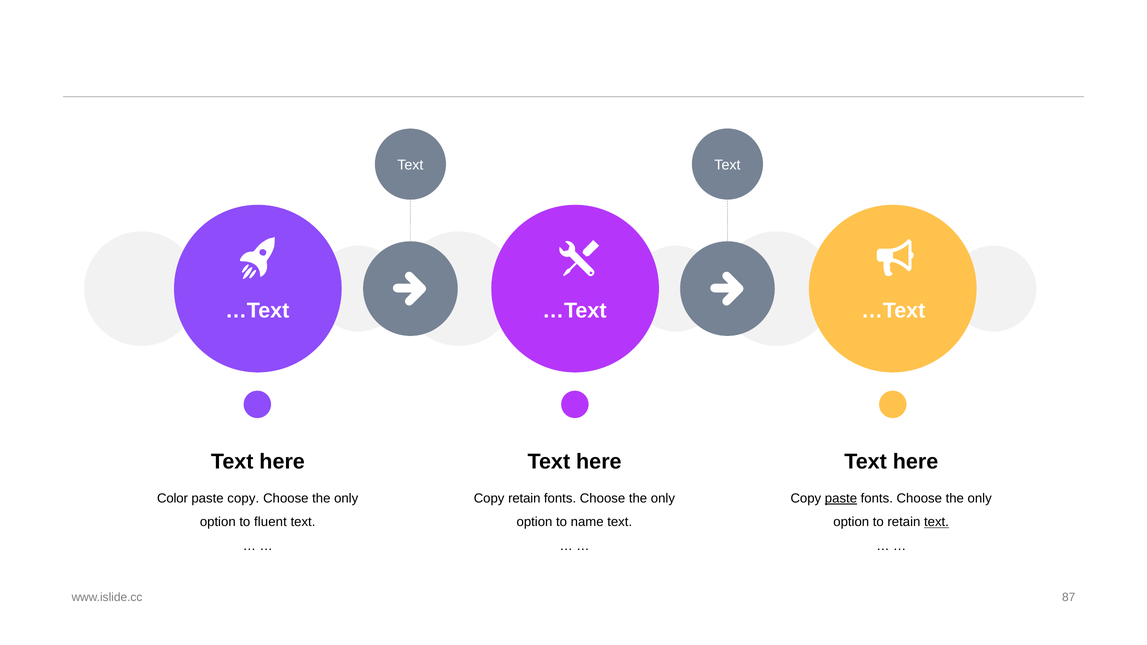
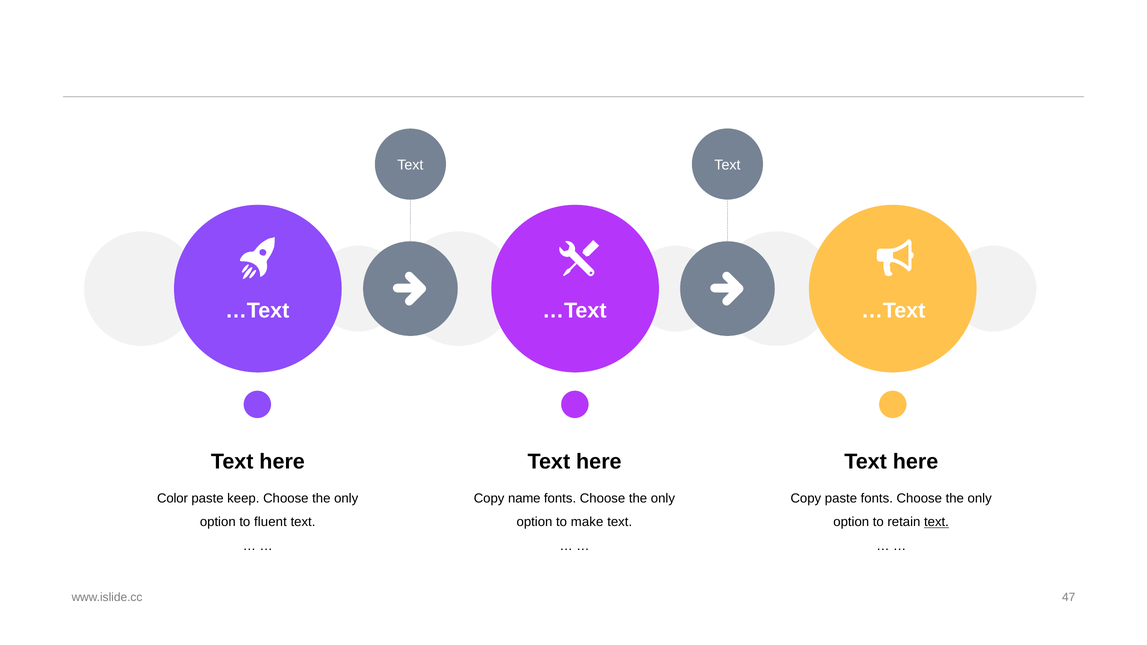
paste copy: copy -> keep (243, 499)
Copy retain: retain -> name (524, 499)
paste underline: present -> none (841, 499)
name: name -> make (587, 522)
87: 87 -> 47 (1069, 598)
